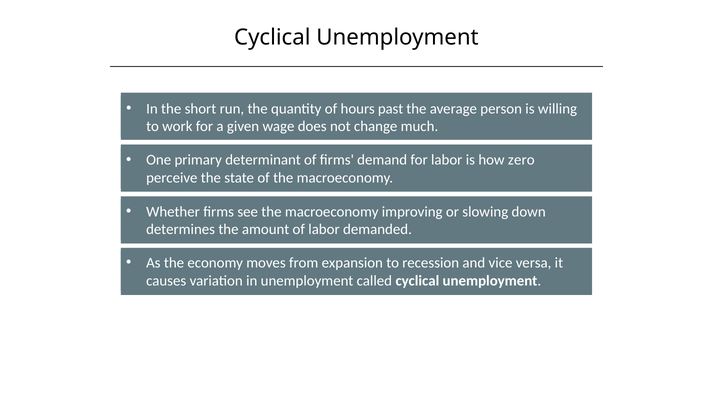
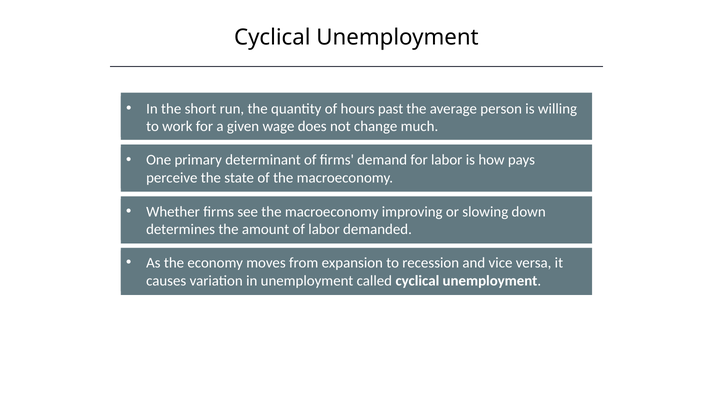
zero: zero -> pays (521, 160)
